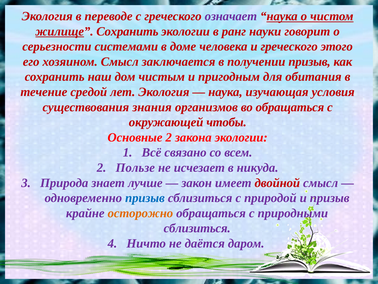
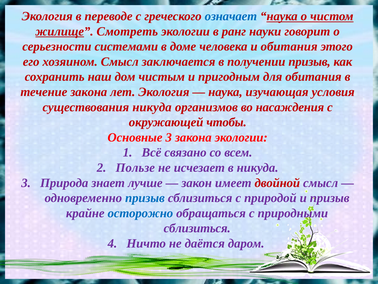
означает colour: purple -> blue (231, 16)
жилище Сохранить: Сохранить -> Смотреть (127, 31)
и греческого: греческого -> обитания (289, 46)
течение средой: средой -> закона (89, 92)
существования знания: знания -> никуда (152, 107)
во обращаться: обращаться -> насаждения (290, 107)
Основные 2: 2 -> 3 (169, 137)
осторожно colour: orange -> blue (140, 213)
